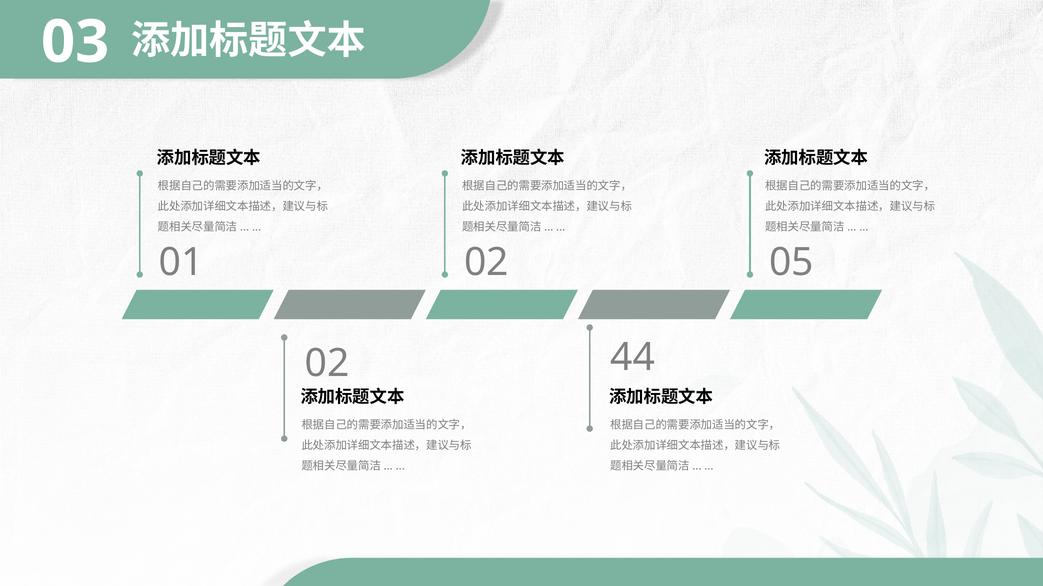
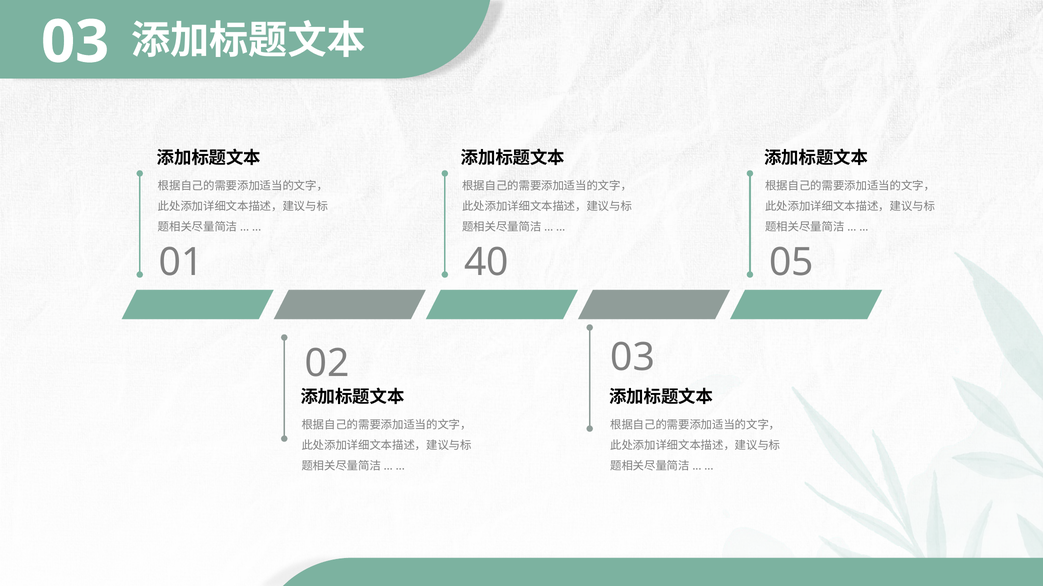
01 02: 02 -> 40 (486, 263)
02 44: 44 -> 03 (633, 358)
